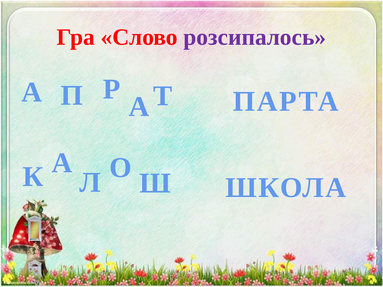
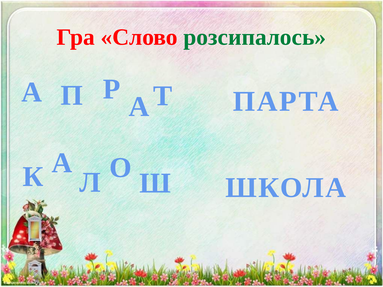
розсипалось colour: purple -> green (255, 37)
